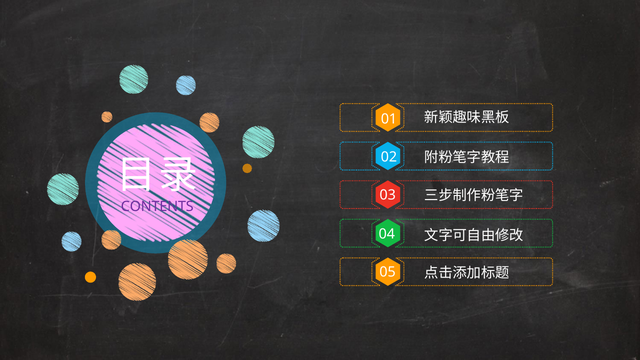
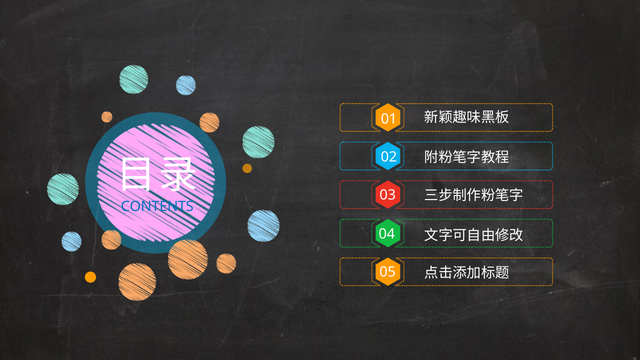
CONTENTS colour: purple -> blue (157, 207)
